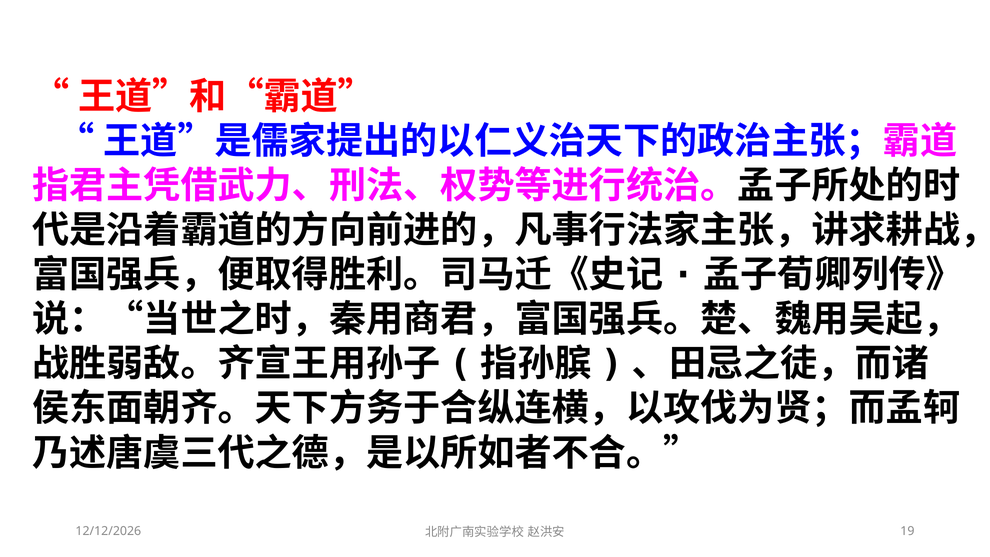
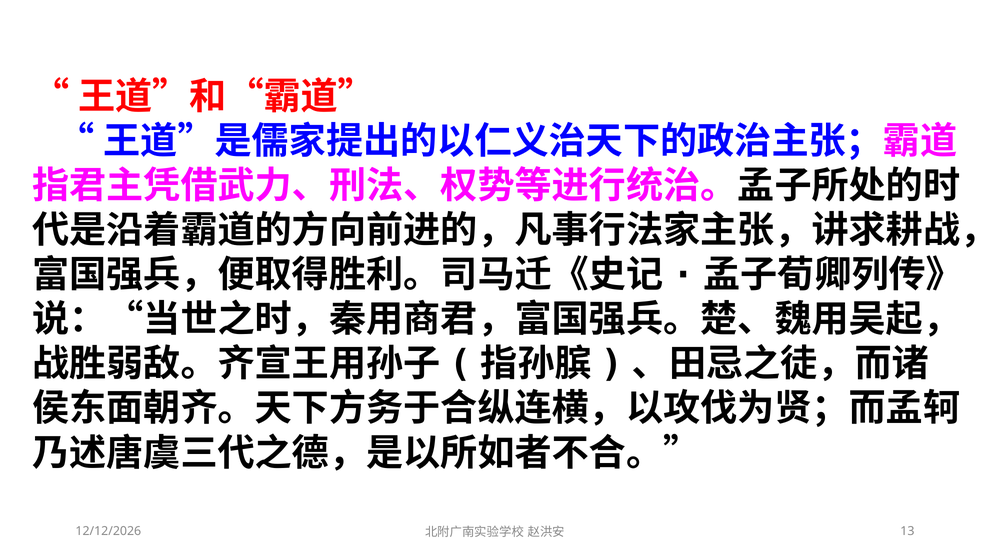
19: 19 -> 13 (907, 531)
